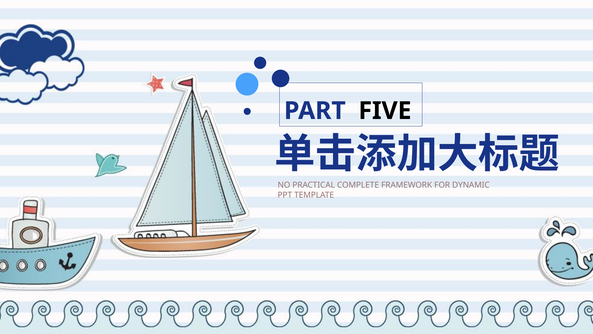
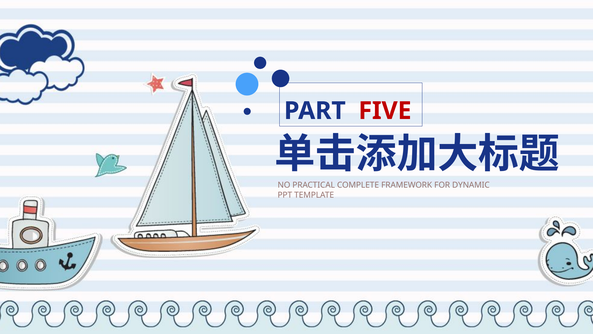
FIVE colour: black -> red (385, 111)
